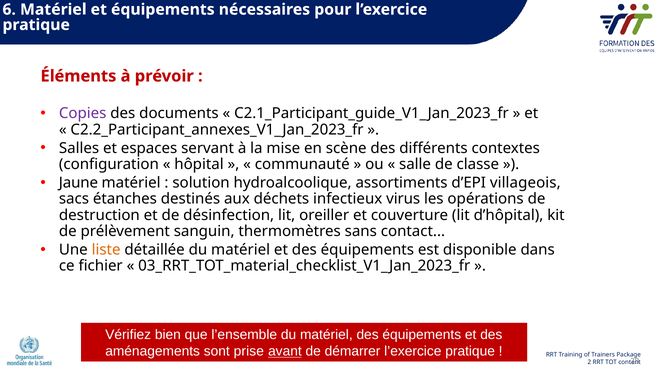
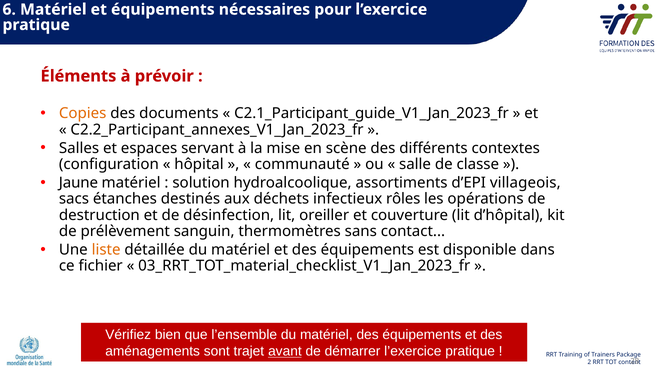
Copies colour: purple -> orange (83, 114)
virus: virus -> rôles (403, 199)
prise: prise -> trajet (249, 352)
